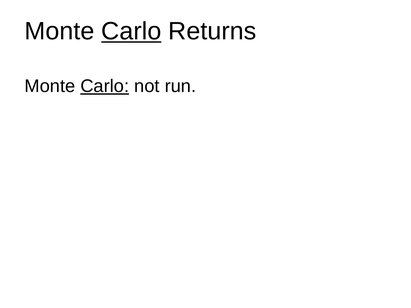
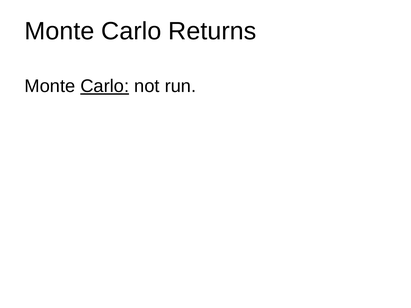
Carlo underline: present -> none (131, 31)
